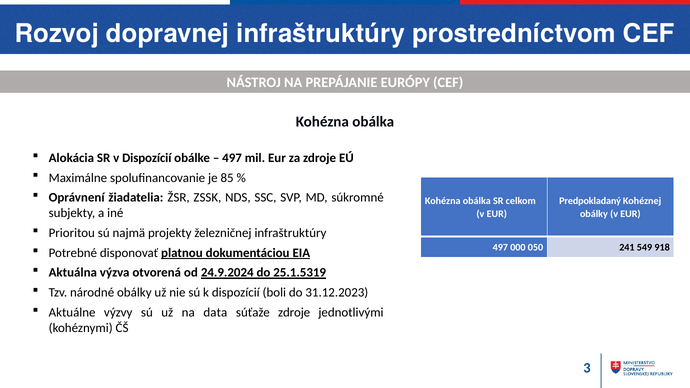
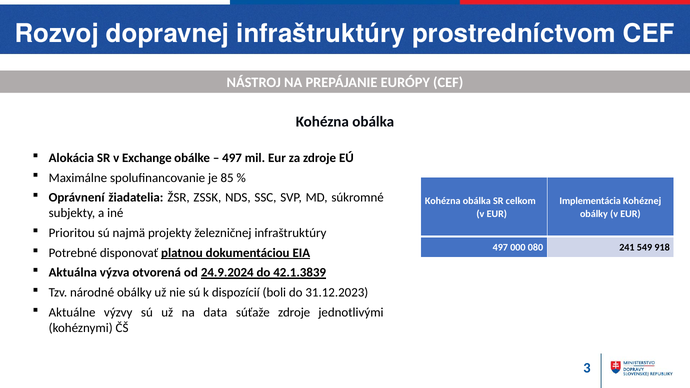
v Dispozícií: Dispozícií -> Exchange (147, 158)
Predpokladaný: Predpokladaný -> Implementácia (590, 201)
050: 050 -> 080 (535, 248)
25.1.5319: 25.1.5319 -> 42.1.3839 (300, 273)
